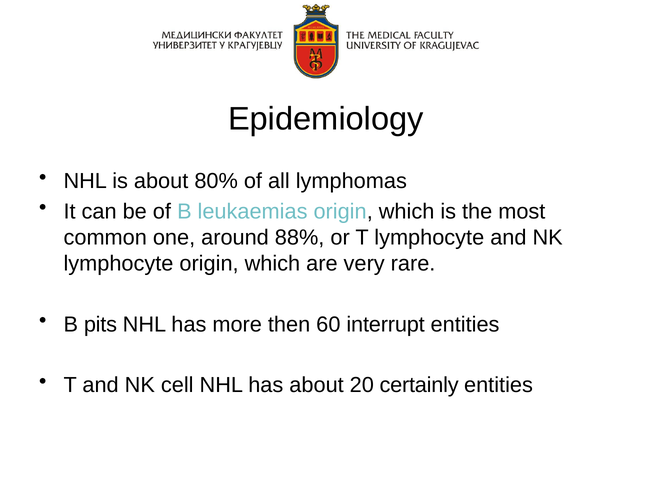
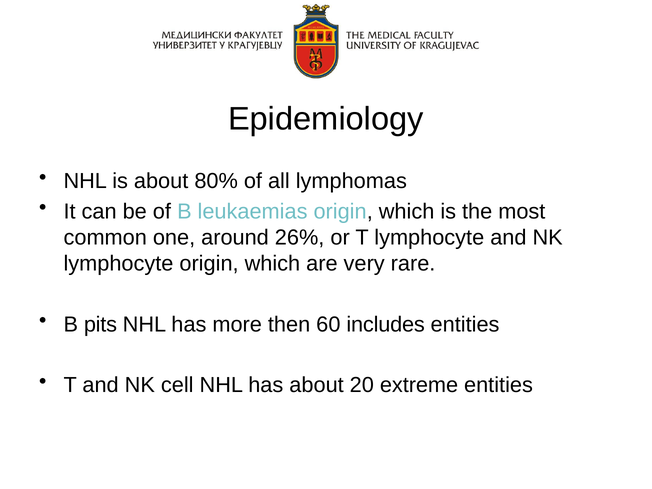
88%: 88% -> 26% (300, 237)
interrupt: interrupt -> includes (386, 324)
certainly: certainly -> extreme (419, 385)
